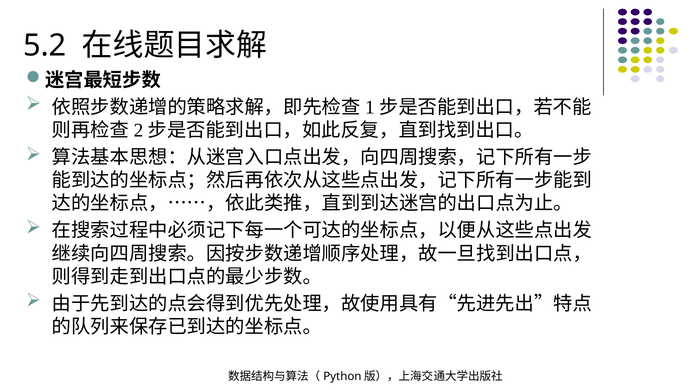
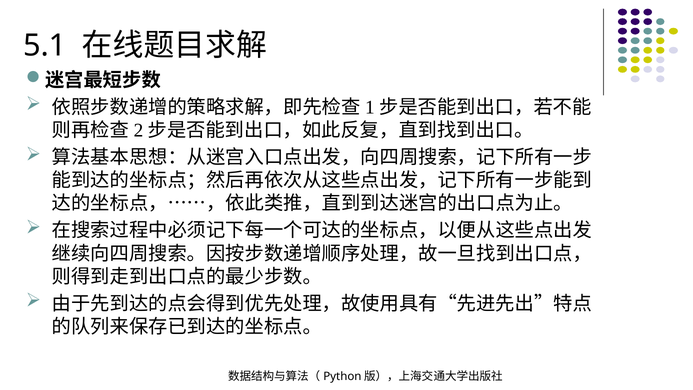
5.2: 5.2 -> 5.1 (45, 46)
